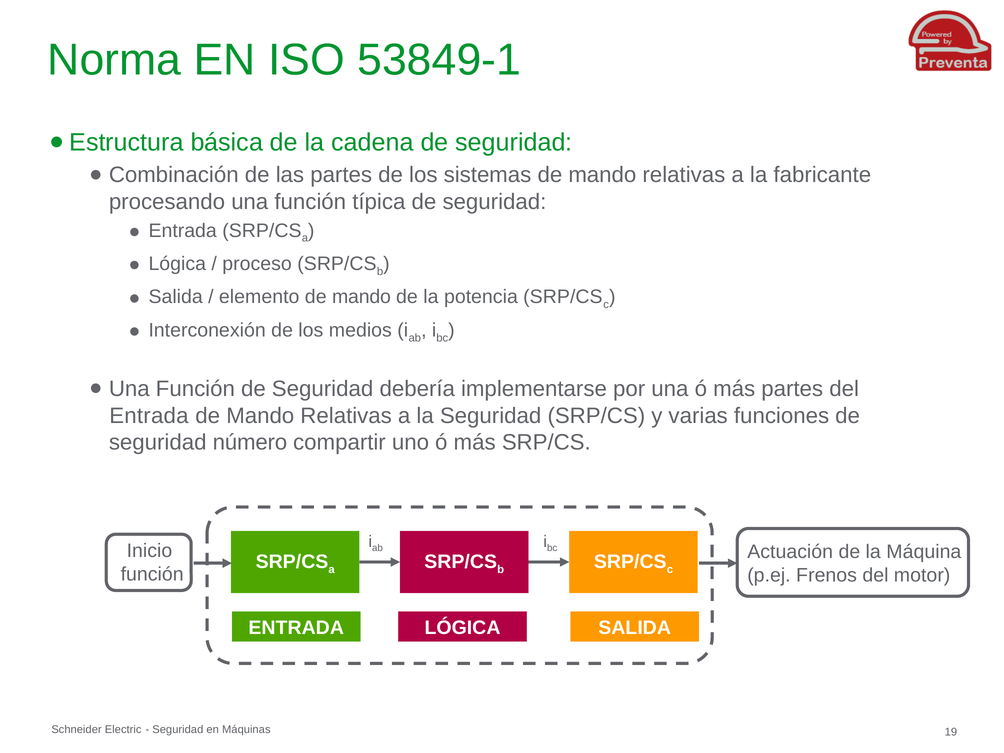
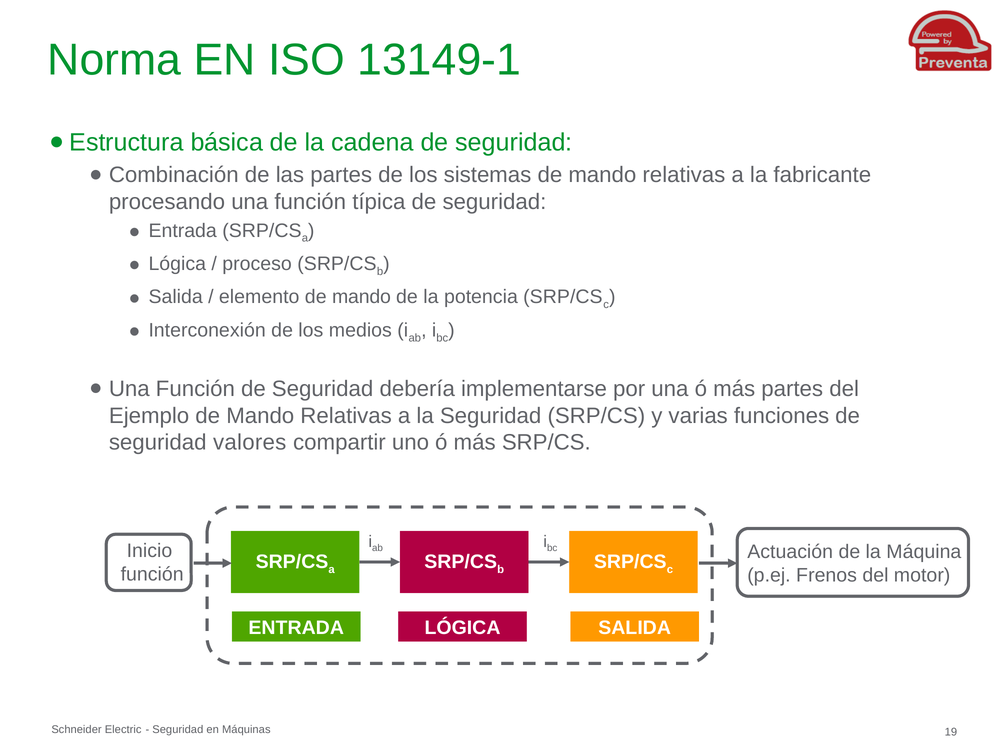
53849-1: 53849-1 -> 13149-1 (439, 60)
Entrada: Entrada -> Ejemplo (149, 416)
número: número -> valores (250, 442)
